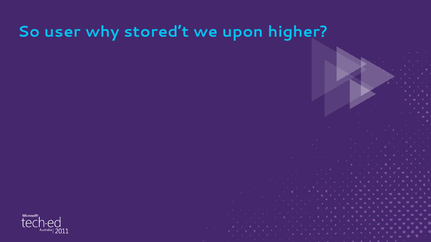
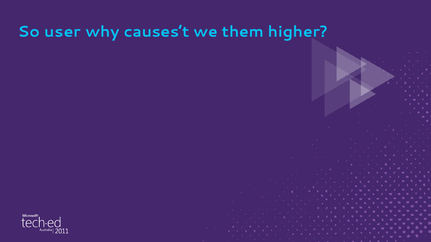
stored’t: stored’t -> causes’t (157, 32)
upon: upon -> them (243, 32)
